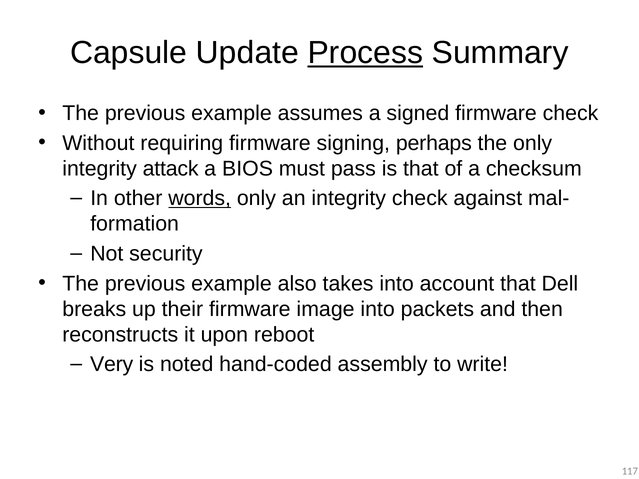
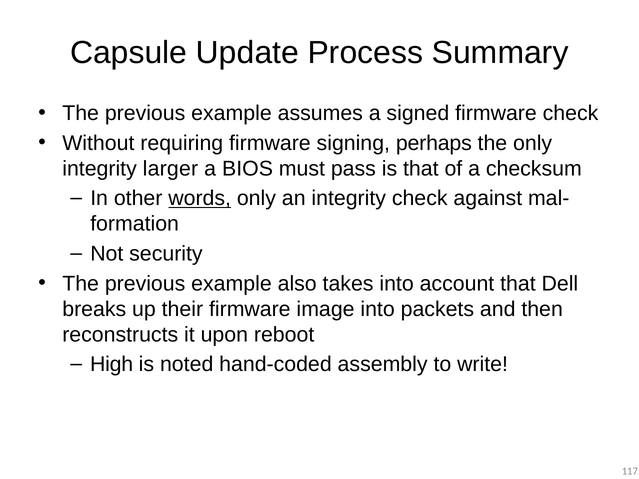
Process underline: present -> none (365, 53)
attack: attack -> larger (170, 169)
Very: Very -> High (112, 365)
